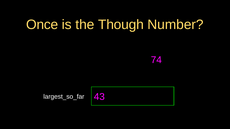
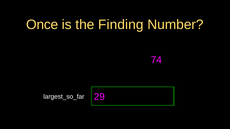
Though: Though -> Finding (121, 25)
43: 43 -> 29 (99, 97)
